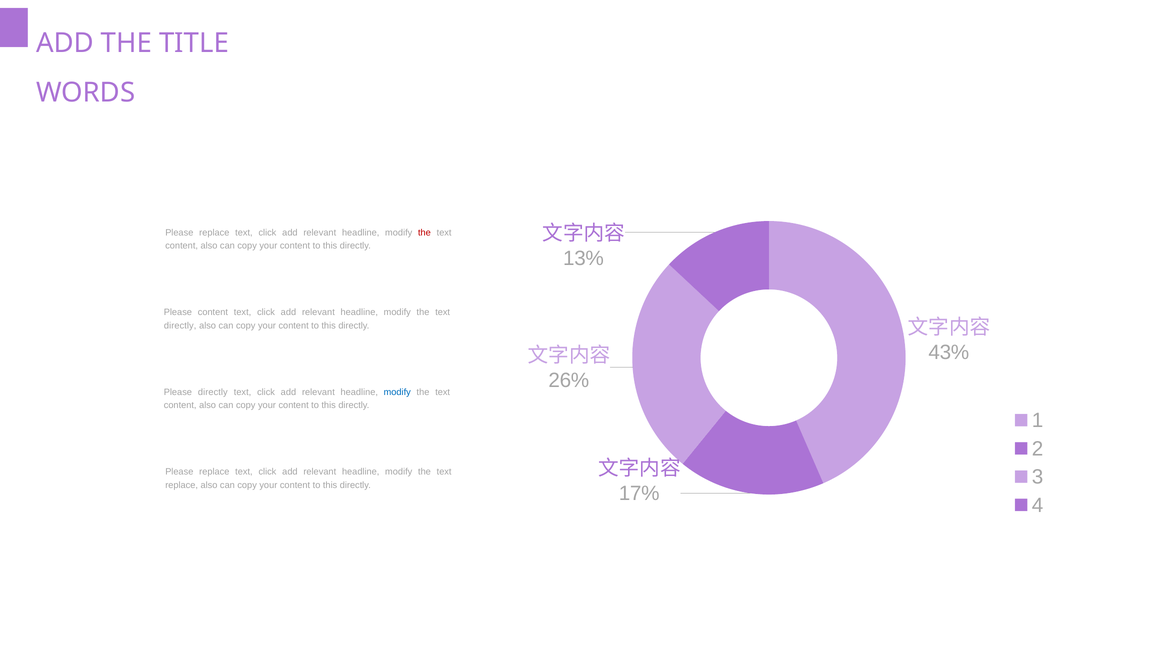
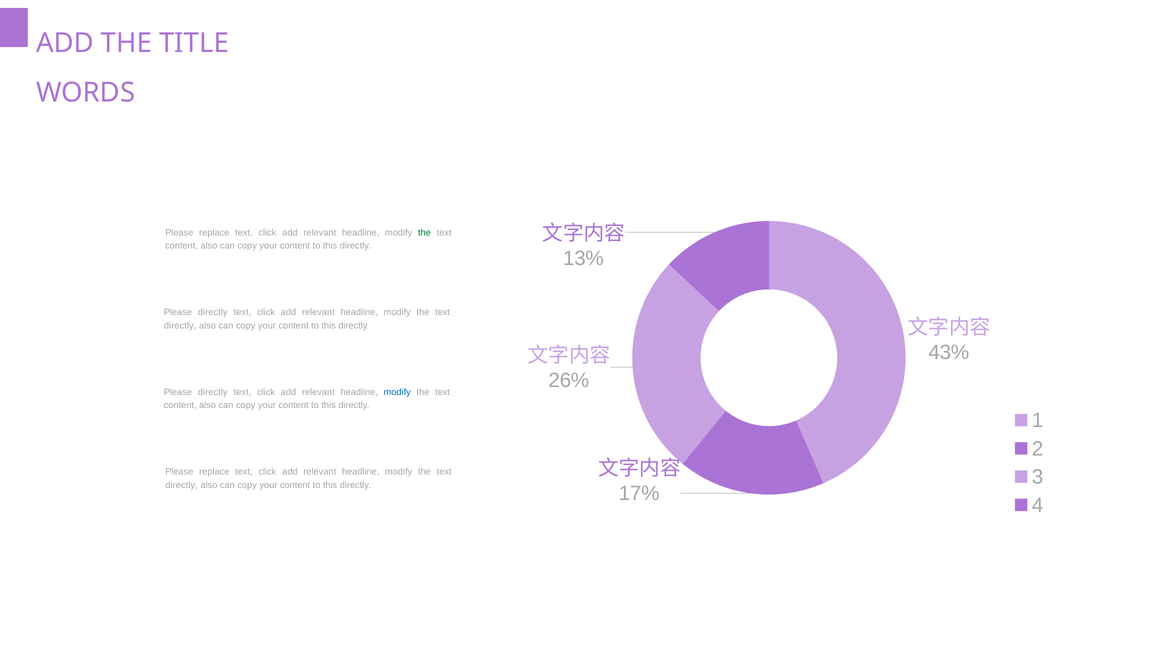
the colour: red -> green (424, 232)
content: content -> directly (213, 312)
replace: replace -> directly (182, 485)
